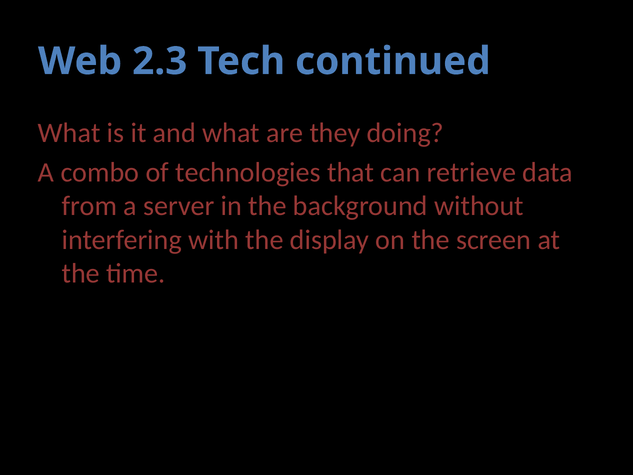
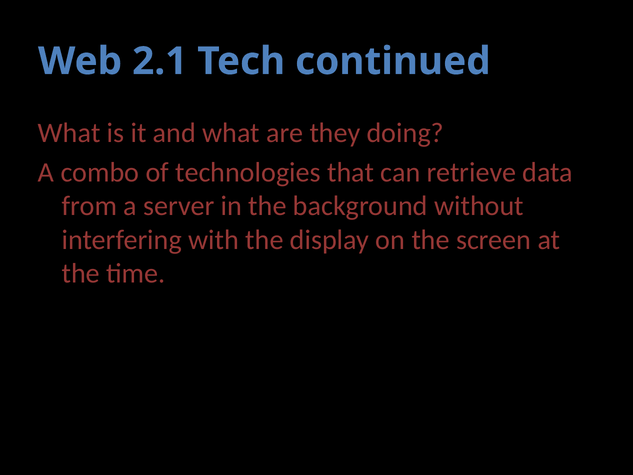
2.3: 2.3 -> 2.1 (160, 61)
